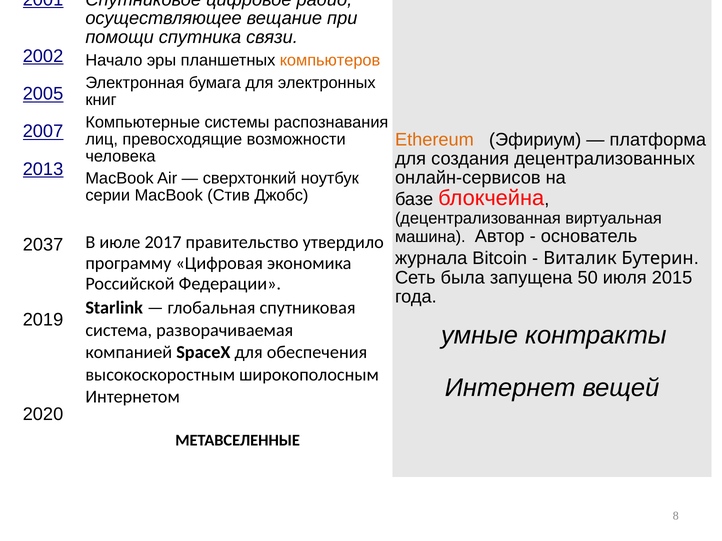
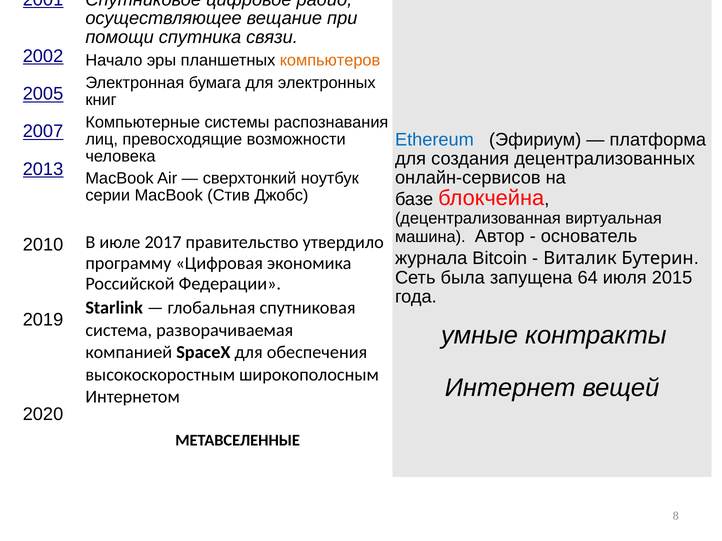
Ethereum colour: orange -> blue (434, 140)
2037: 2037 -> 2010 (43, 245)
50: 50 -> 64 (588, 278)
